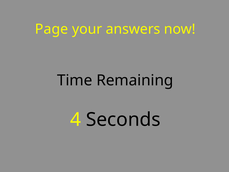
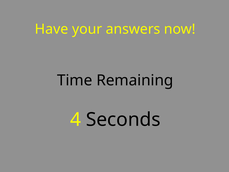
Page: Page -> Have (52, 29)
